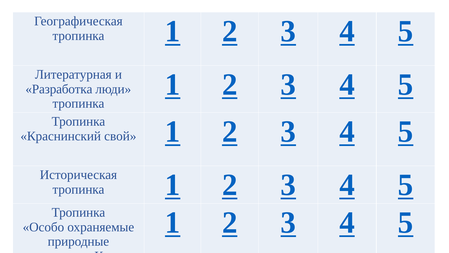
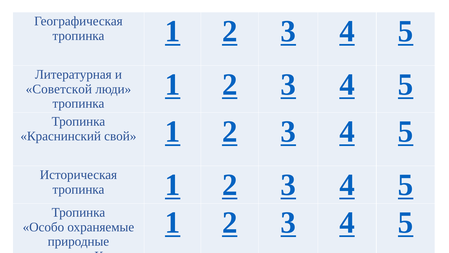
Разработка: Разработка -> Советской (59, 89)
